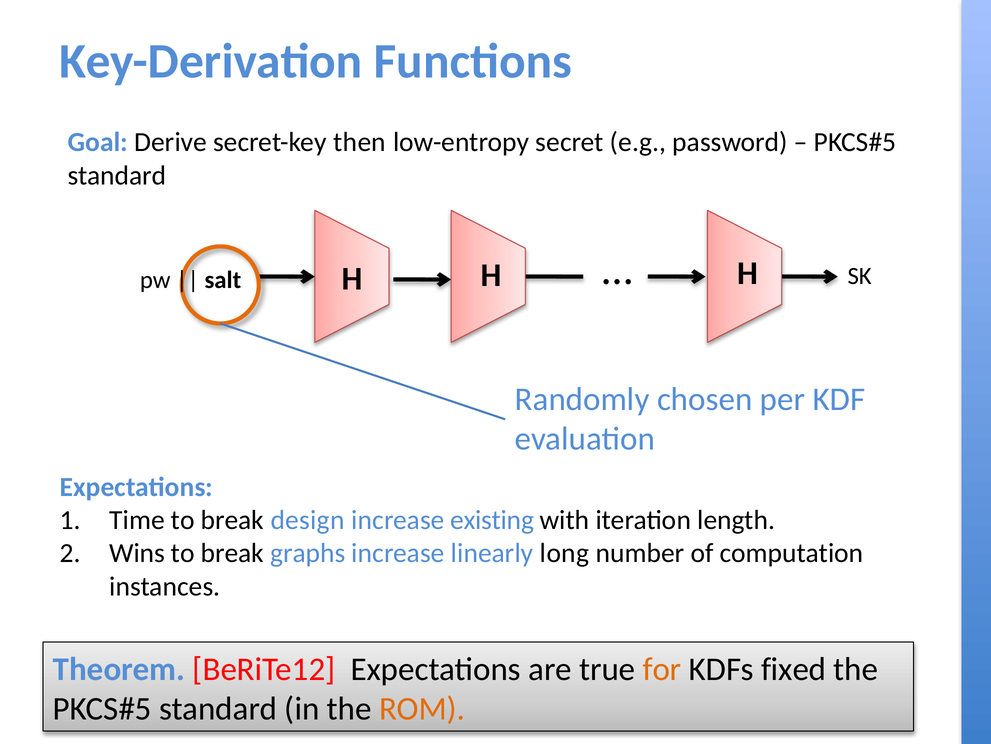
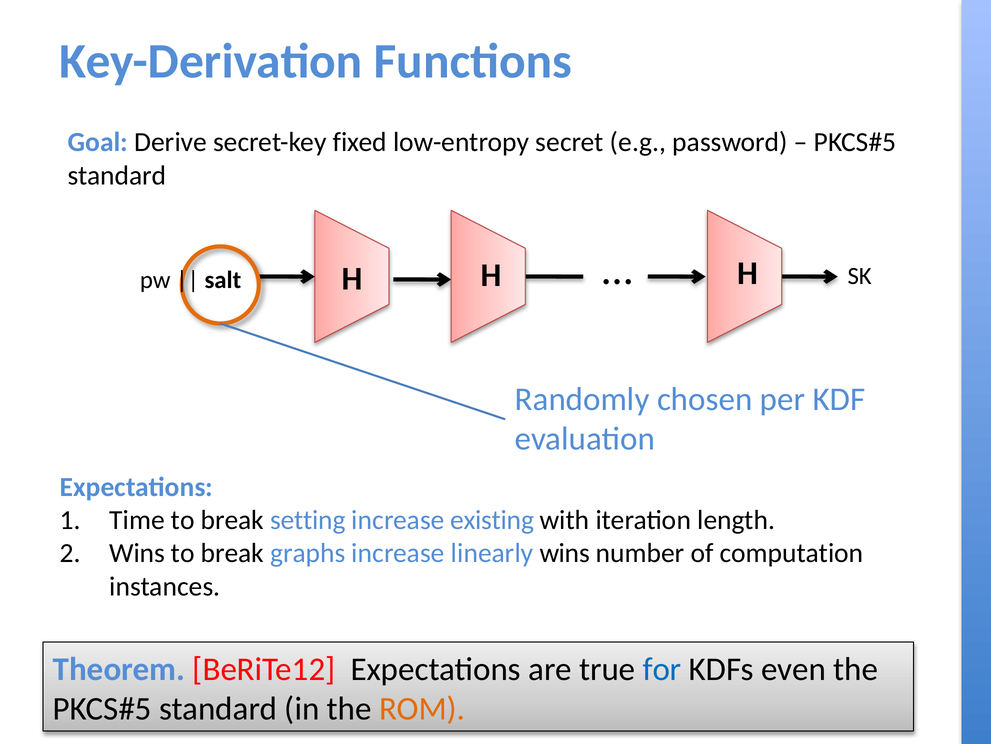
then: then -> fixed (360, 142)
design: design -> setting (308, 520)
linearly long: long -> wins (565, 553)
for colour: orange -> blue (662, 669)
fixed: fixed -> even (794, 669)
